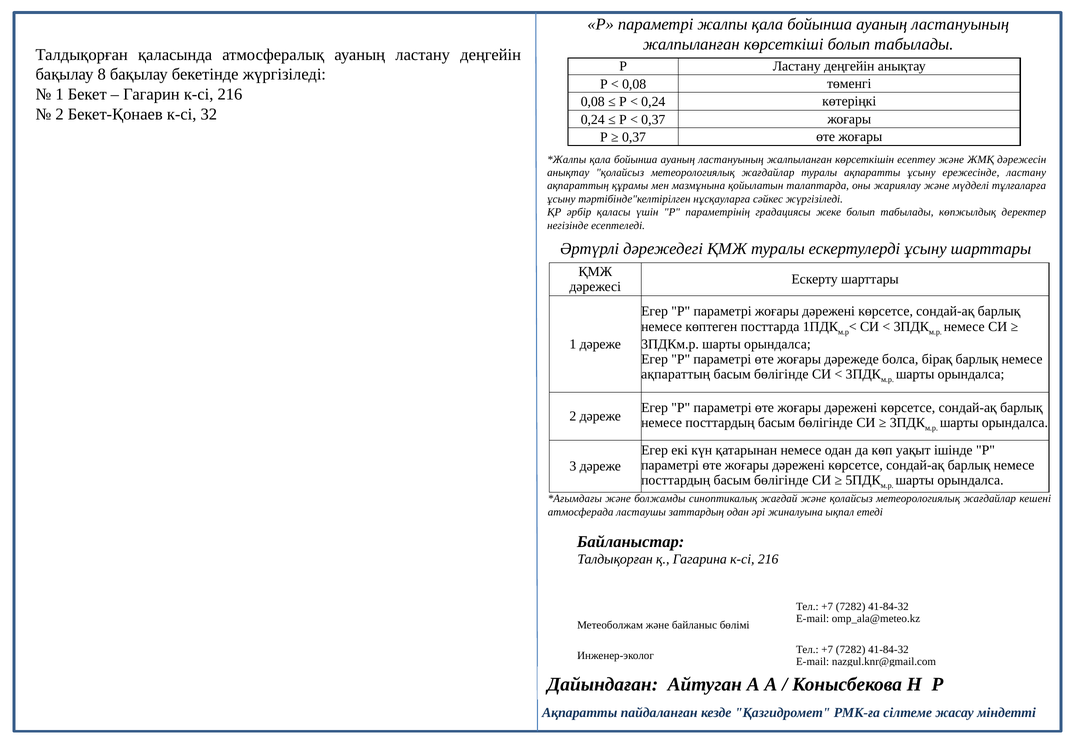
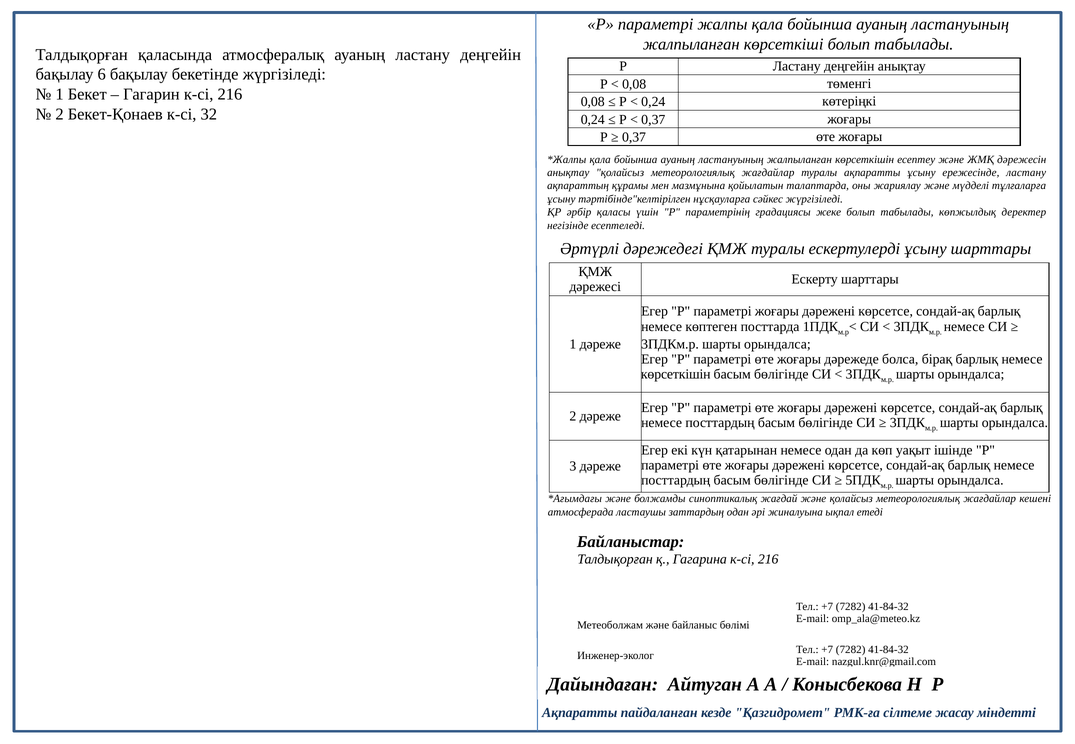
8: 8 -> 6 (102, 75)
ақпараттың: ақпараттың -> көрсеткішін (676, 374)
